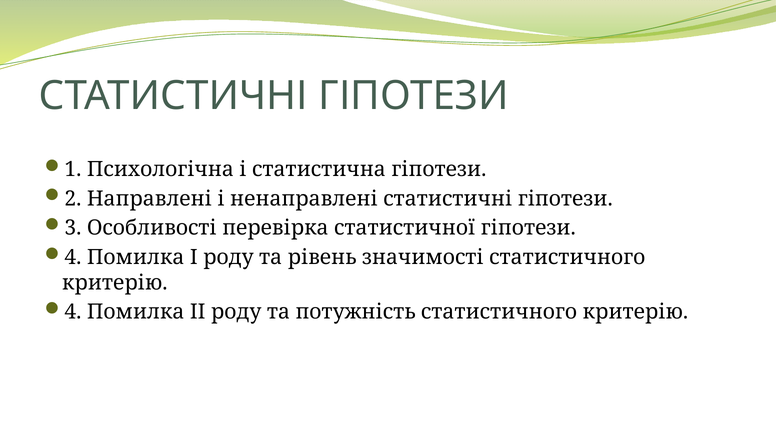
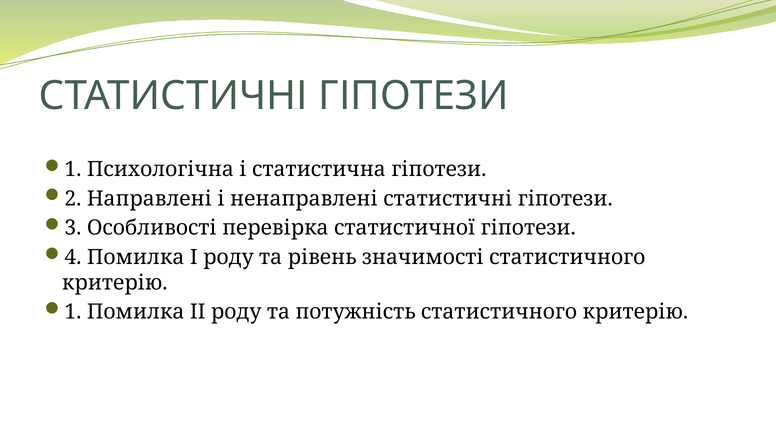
4: 4 -> 1 (73, 312)
